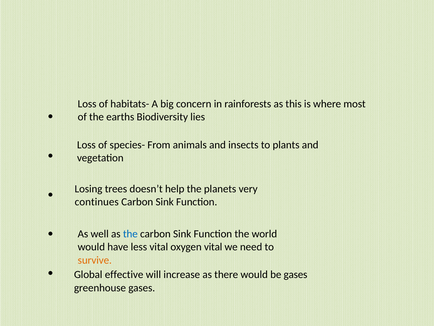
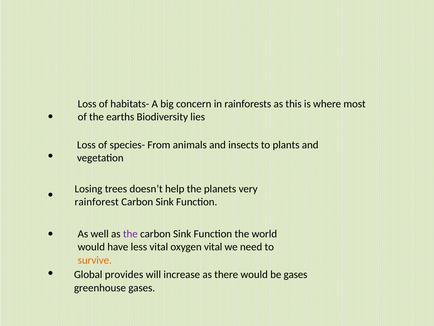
continues: continues -> rainforest (97, 202)
the colour: blue -> purple (130, 234)
effective: effective -> provides (124, 274)
